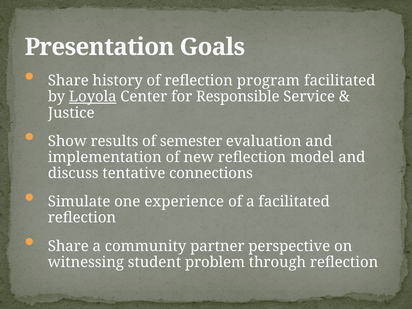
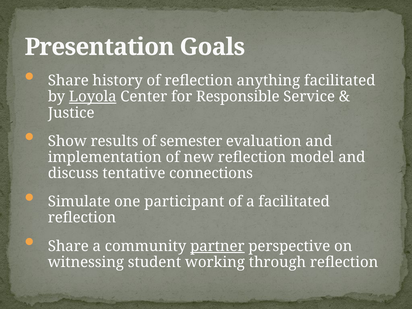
program: program -> anything (268, 81)
experience: experience -> participant (184, 202)
partner underline: none -> present (217, 246)
problem: problem -> working (215, 262)
